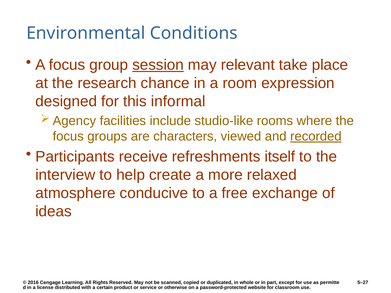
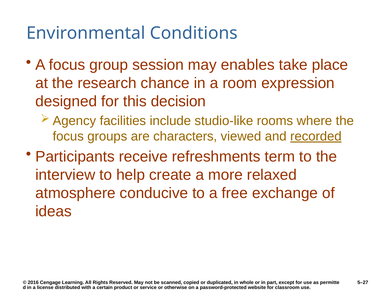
session underline: present -> none (158, 65)
relevant: relevant -> enables (248, 65)
informal: informal -> decision (178, 101)
itself: itself -> term (280, 157)
